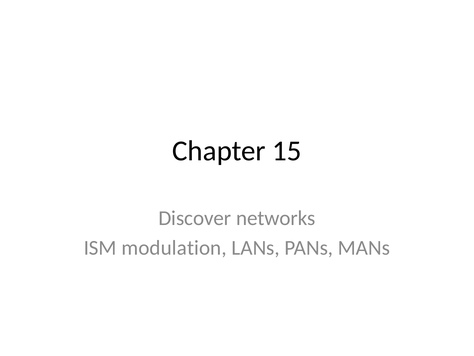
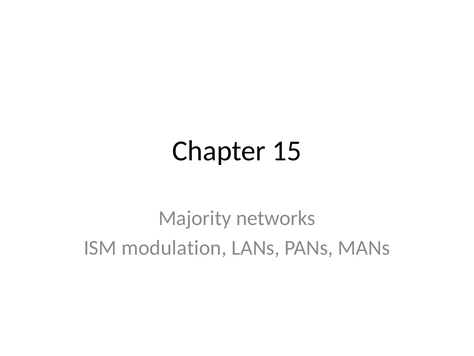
Discover: Discover -> Majority (195, 218)
